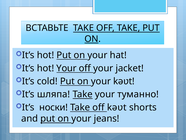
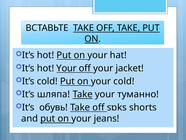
your kəʋt: kəʋt -> cold (124, 81)
носки: носки -> обувь (54, 107)
off kəʋt: kəʋt -> sɒks (117, 107)
